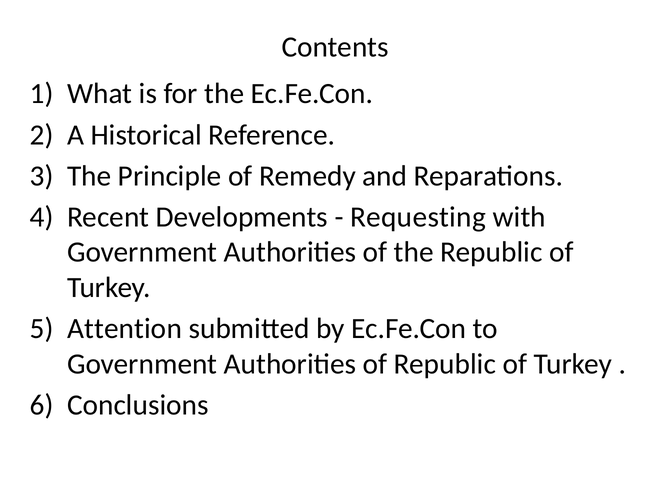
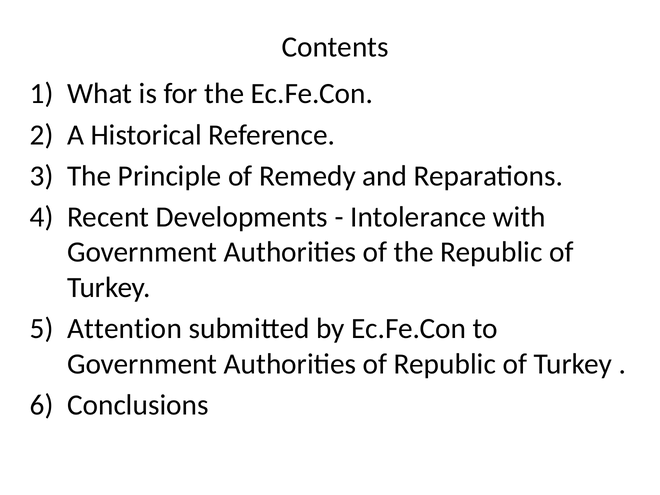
Requesting: Requesting -> Intolerance (418, 217)
